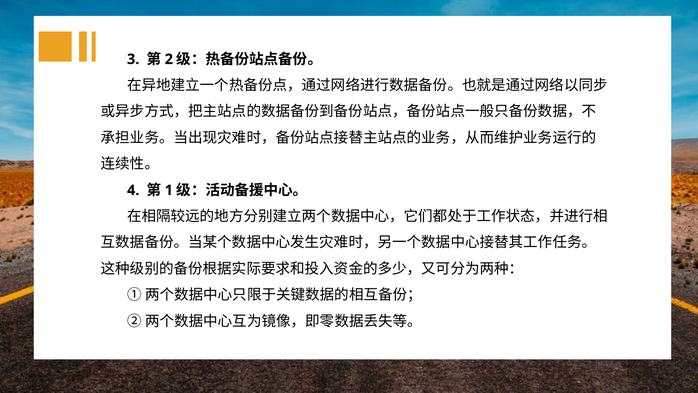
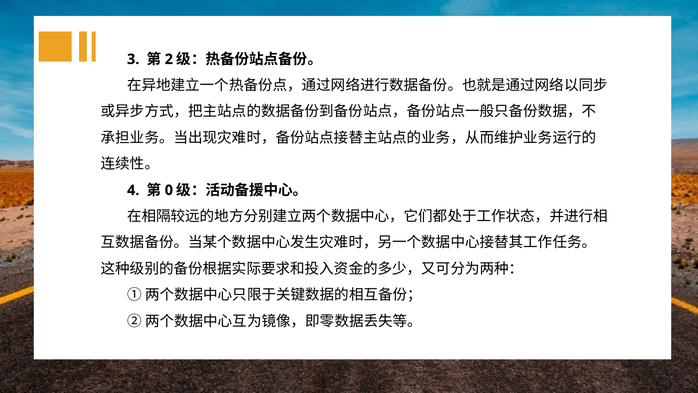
1: 1 -> 0 (169, 190)
